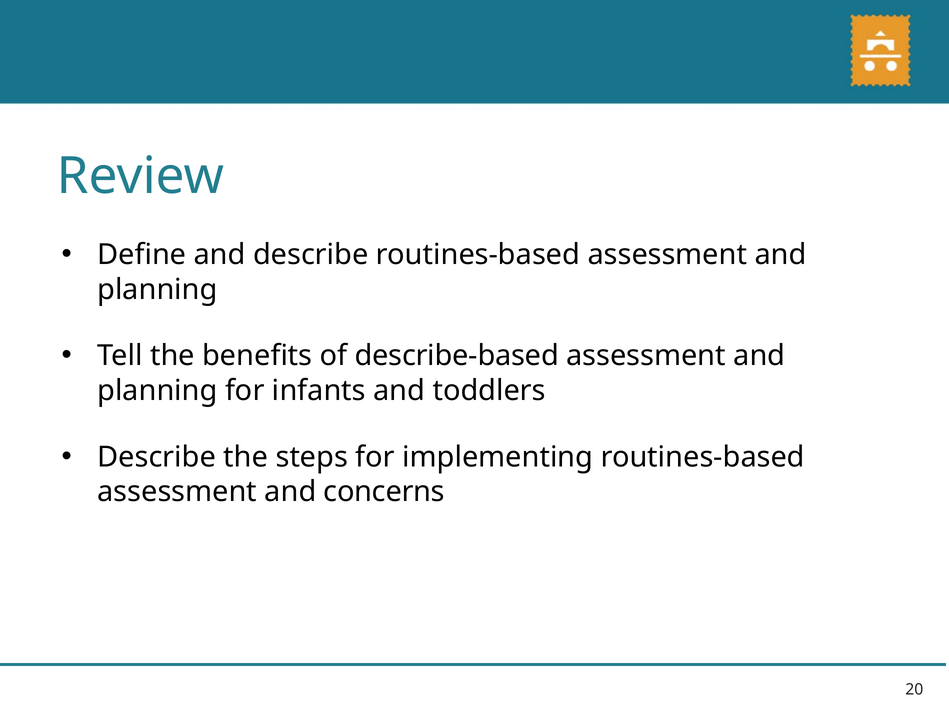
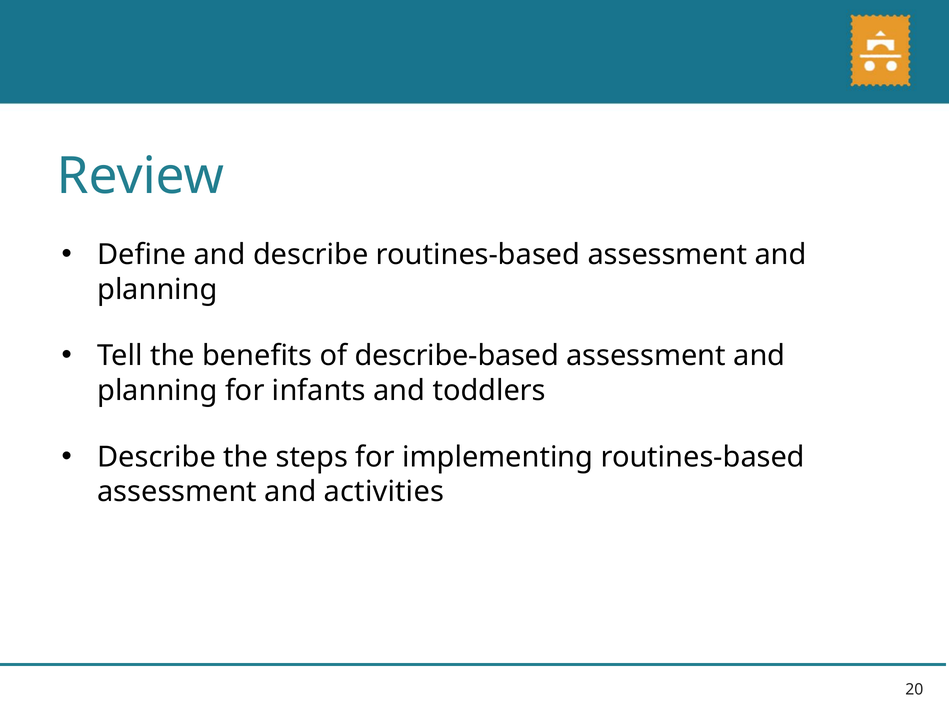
concerns: concerns -> activities (384, 492)
